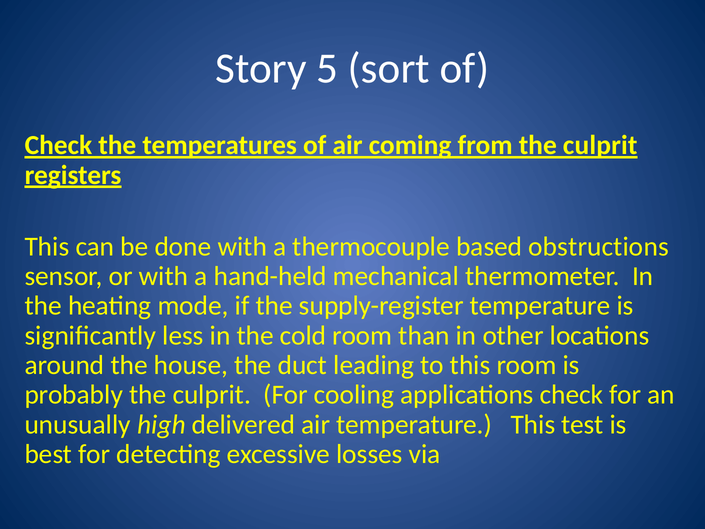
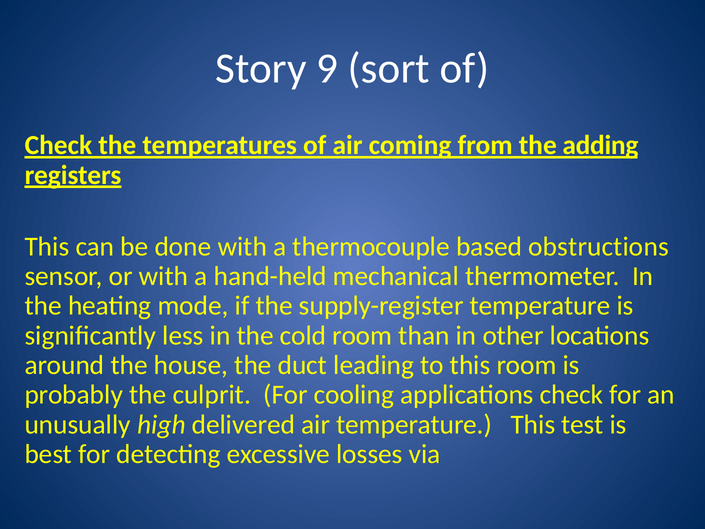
5: 5 -> 9 (327, 68)
from the culprit: culprit -> adding (600, 145)
